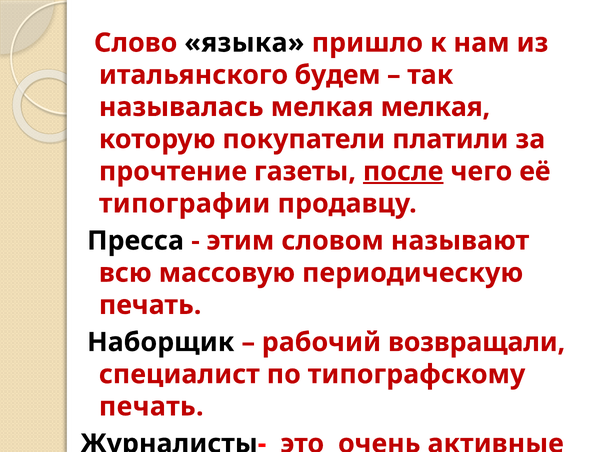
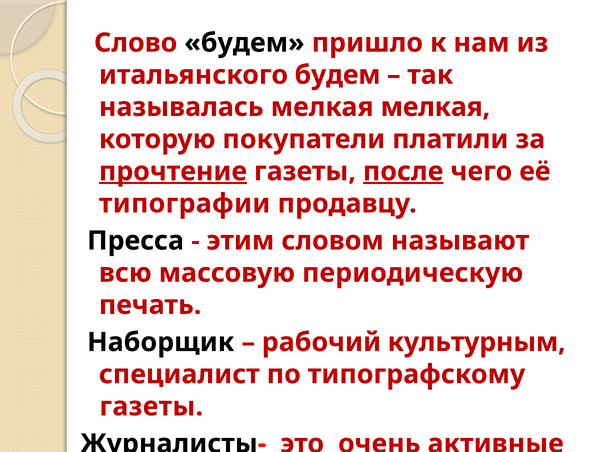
Слово языка: языка -> будем (244, 43)
прочтение underline: none -> present (173, 172)
возвращали: возвращали -> культурным (477, 342)
печать: печать -> газеты (151, 407)
